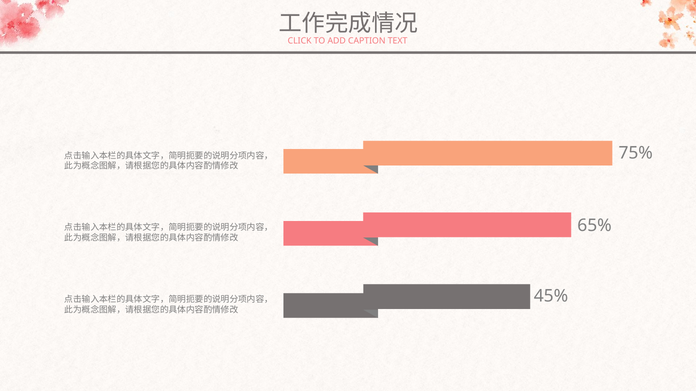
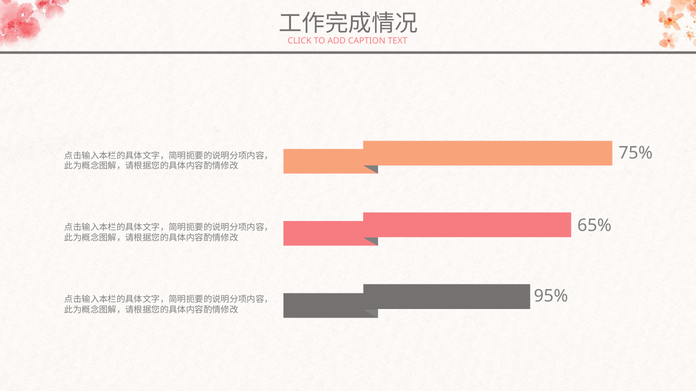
45%: 45% -> 95% (551, 296)
